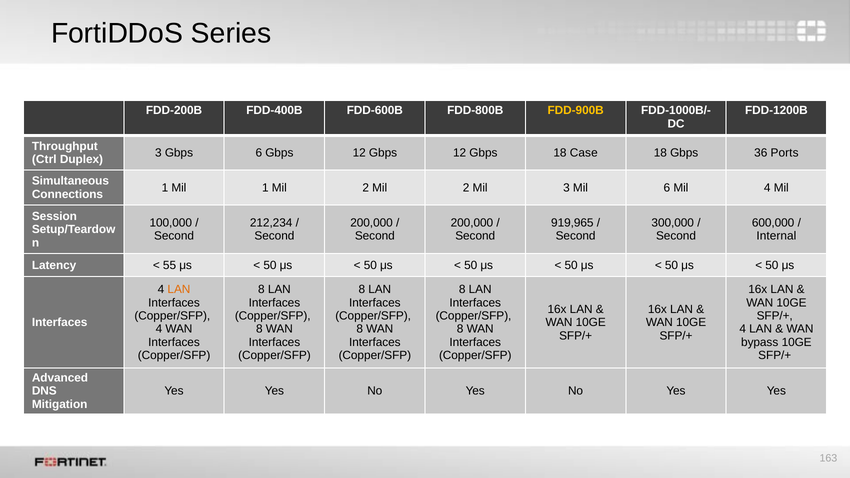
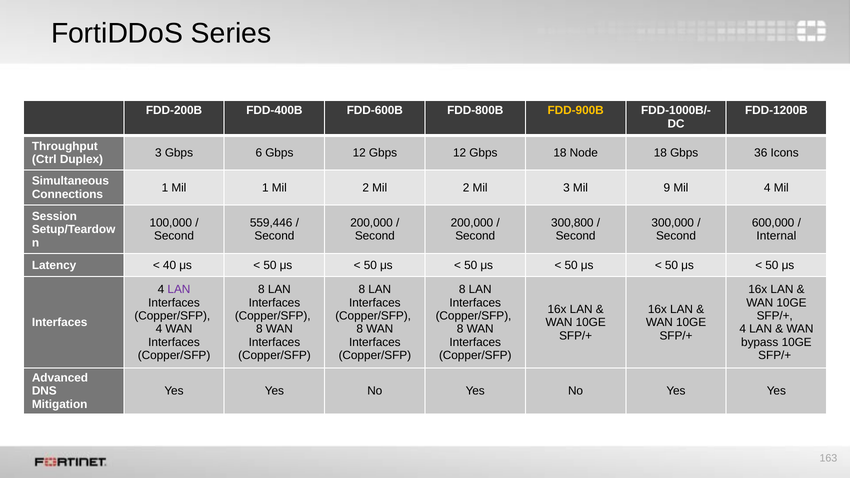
Case: Case -> Node (584, 153)
Ports: Ports -> Icons (785, 153)
Mil 6: 6 -> 9 (667, 188)
212,234: 212,234 -> 559,446 (271, 223)
919,965: 919,965 -> 300,800 (572, 223)
55: 55 -> 40 (170, 265)
LAN colour: orange -> purple (179, 290)
